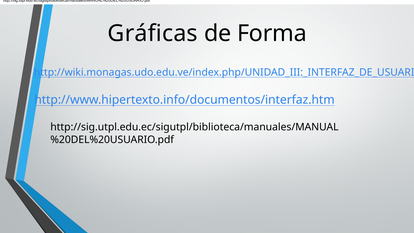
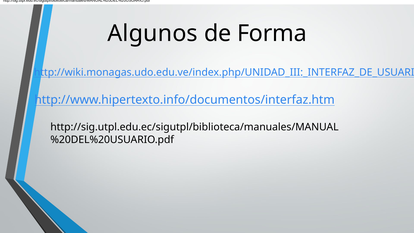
Gráficas: Gráficas -> Algunos (153, 34)
